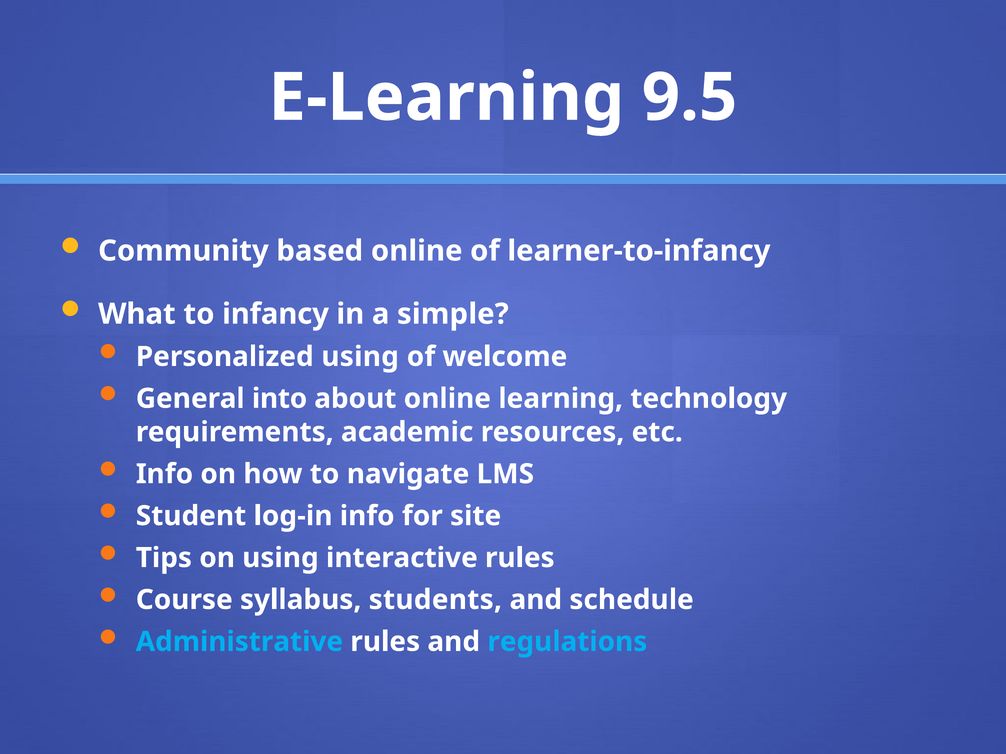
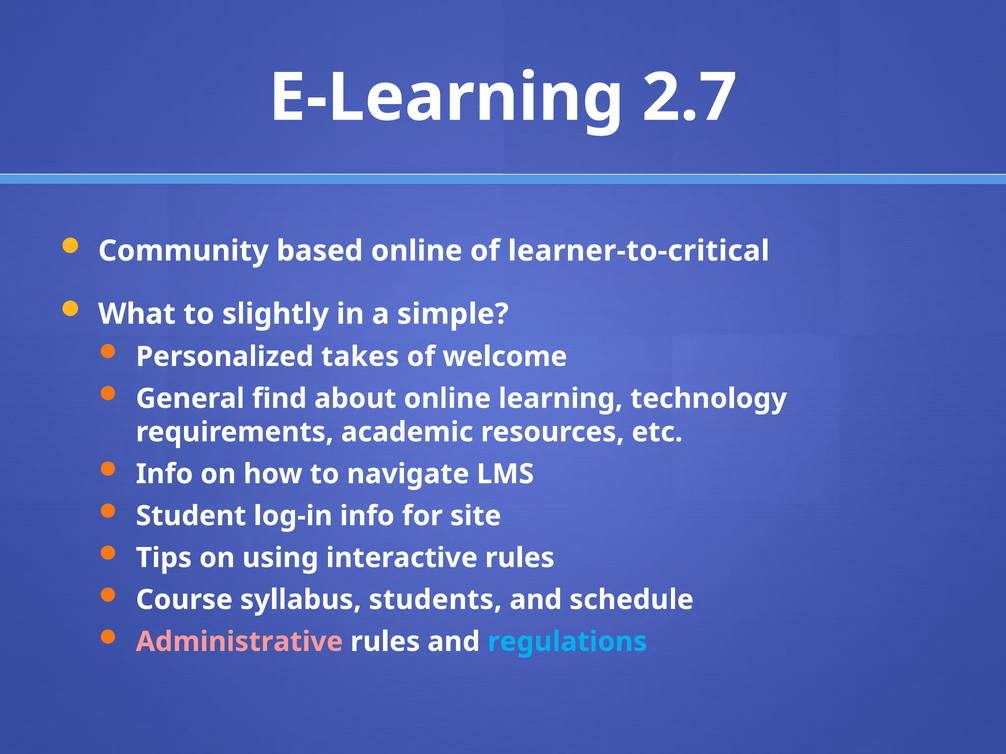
9.5: 9.5 -> 2.7 (690, 98)
learner-to-infancy: learner-to-infancy -> learner-to-critical (639, 251)
infancy: infancy -> slightly (276, 314)
Personalized using: using -> takes (360, 357)
into: into -> find (279, 399)
Administrative colour: light blue -> pink (239, 642)
